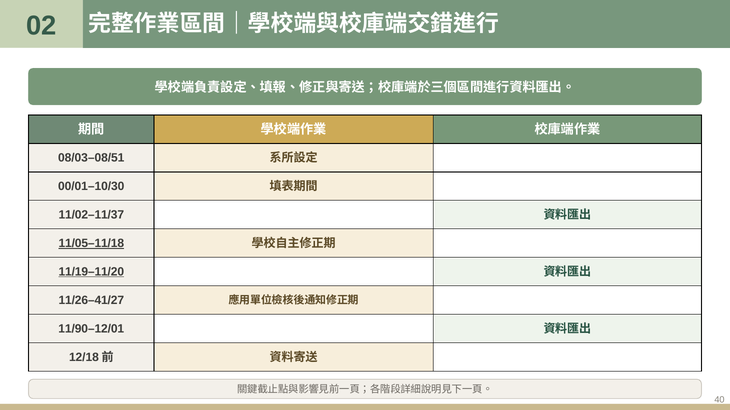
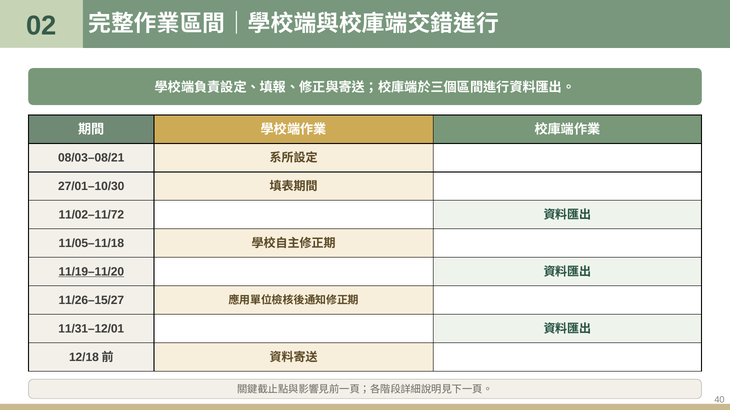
08/03–08/51: 08/03–08/51 -> 08/03–08/21 (91, 158)
00/01–10/30: 00/01–10/30 -> 27/01–10/30 (91, 187)
11/02–11/37: 11/02–11/37 -> 11/02–11/72 (91, 215)
11/05–11/18 underline: present -> none (91, 244)
11/26–41/27: 11/26–41/27 -> 11/26–15/27 (91, 301)
11/90–12/01: 11/90–12/01 -> 11/31–12/01 (91, 329)
